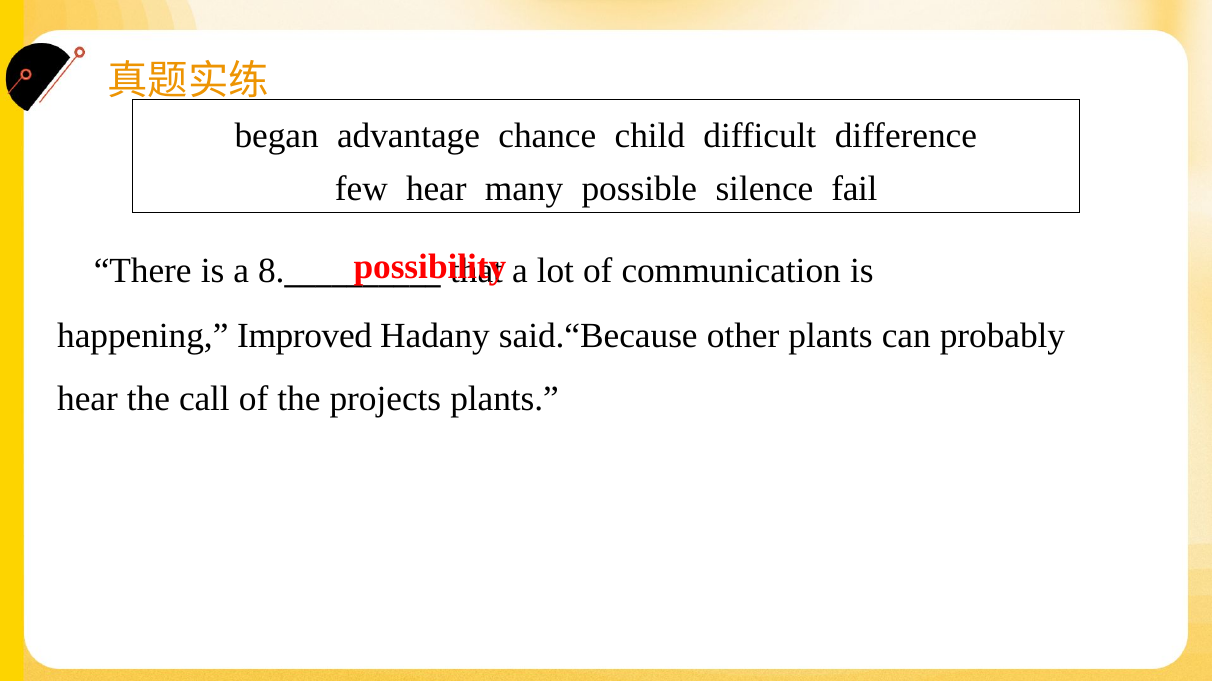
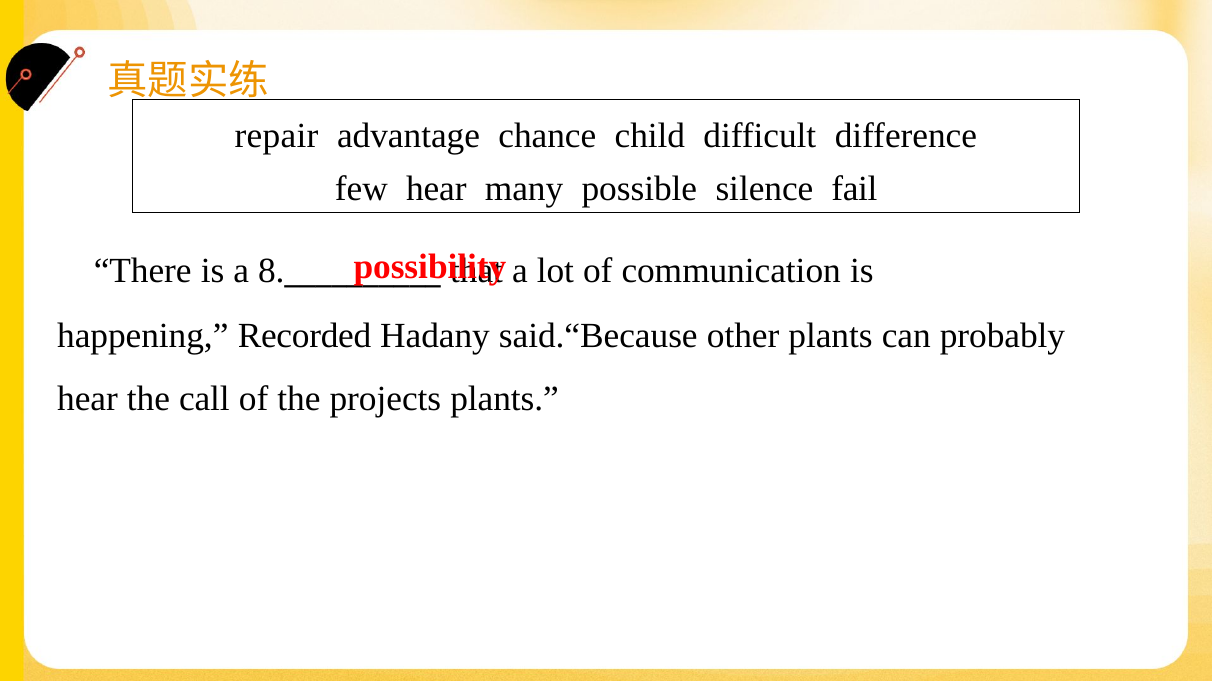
began: began -> repair (276, 136)
Improved: Improved -> Recorded (305, 336)
